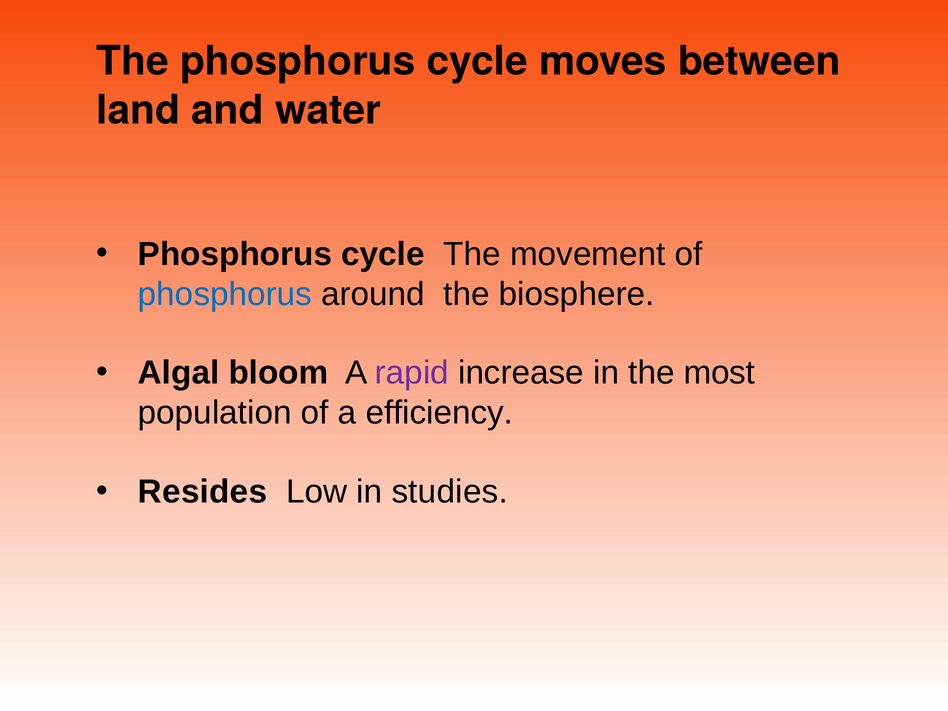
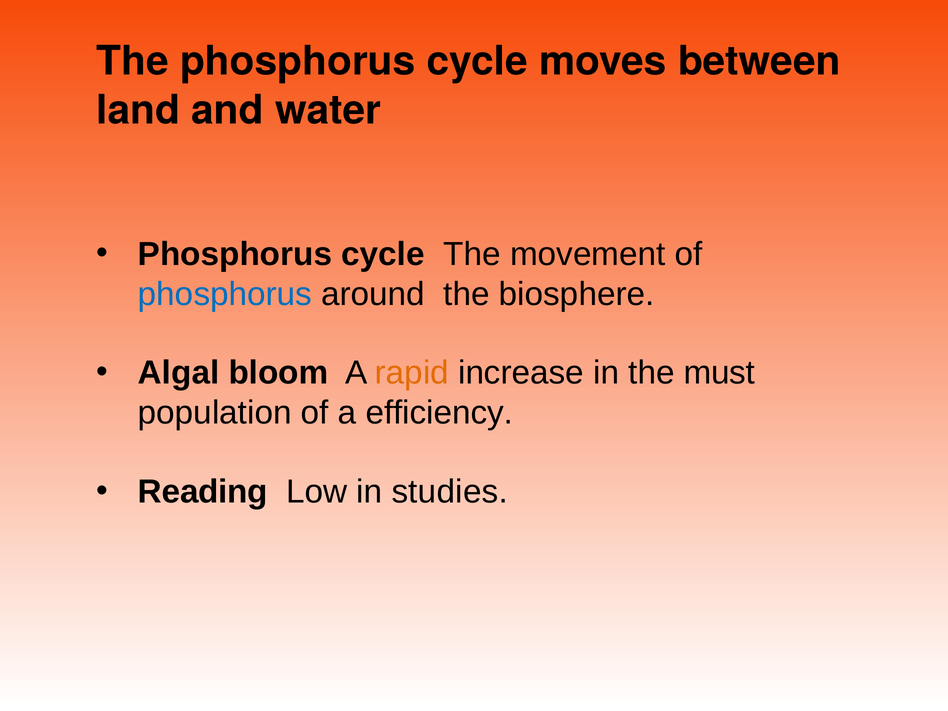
rapid colour: purple -> orange (412, 373)
most: most -> must (719, 373)
Resides: Resides -> Reading (203, 492)
